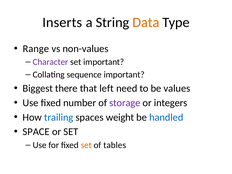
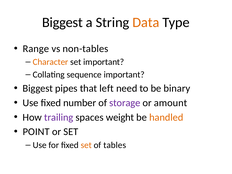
Inserts: Inserts -> Biggest (62, 22)
non-values: non-values -> non-tables (85, 49)
Character colour: purple -> orange (51, 62)
there: there -> pipes (66, 88)
values: values -> binary (177, 88)
integers: integers -> amount (171, 103)
trailing colour: blue -> purple (59, 117)
handled colour: blue -> orange (166, 117)
SPACE: SPACE -> POINT (36, 132)
